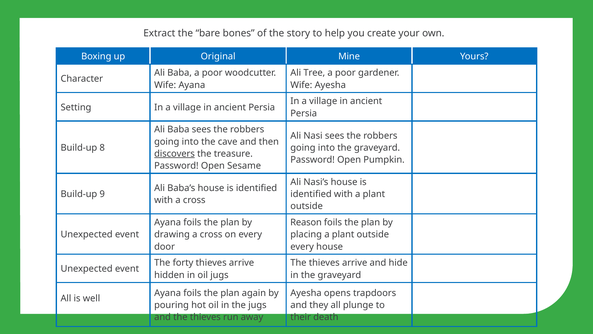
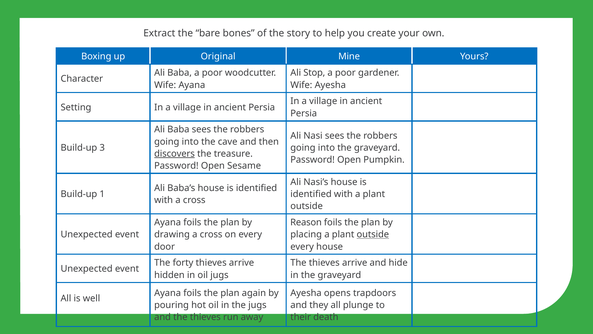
Tree: Tree -> Stop (314, 73)
8: 8 -> 3 (102, 147)
9: 9 -> 1 (102, 194)
outside underline: none -> present (373, 234)
